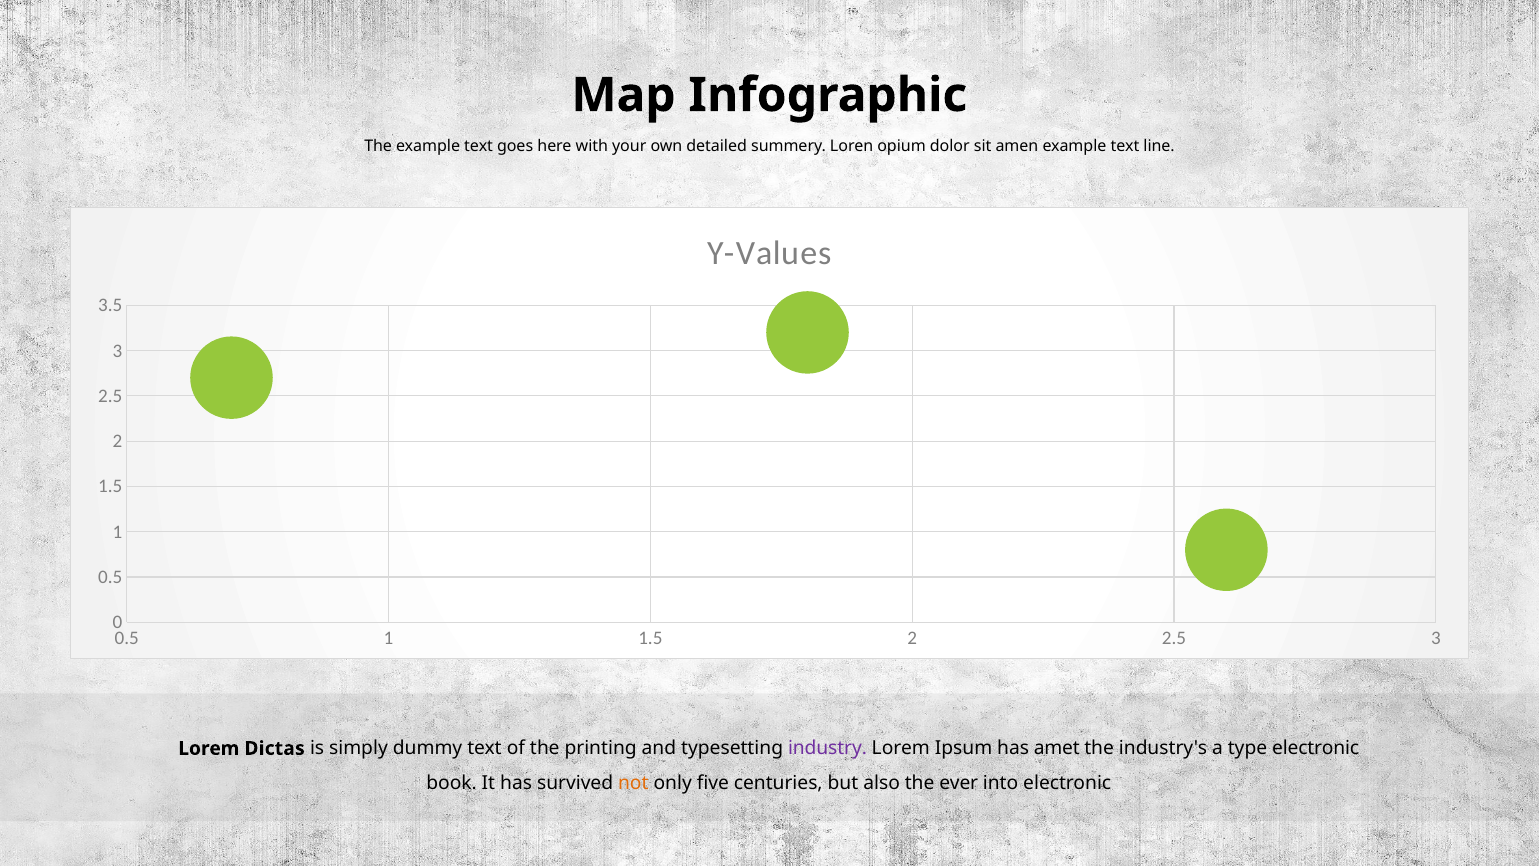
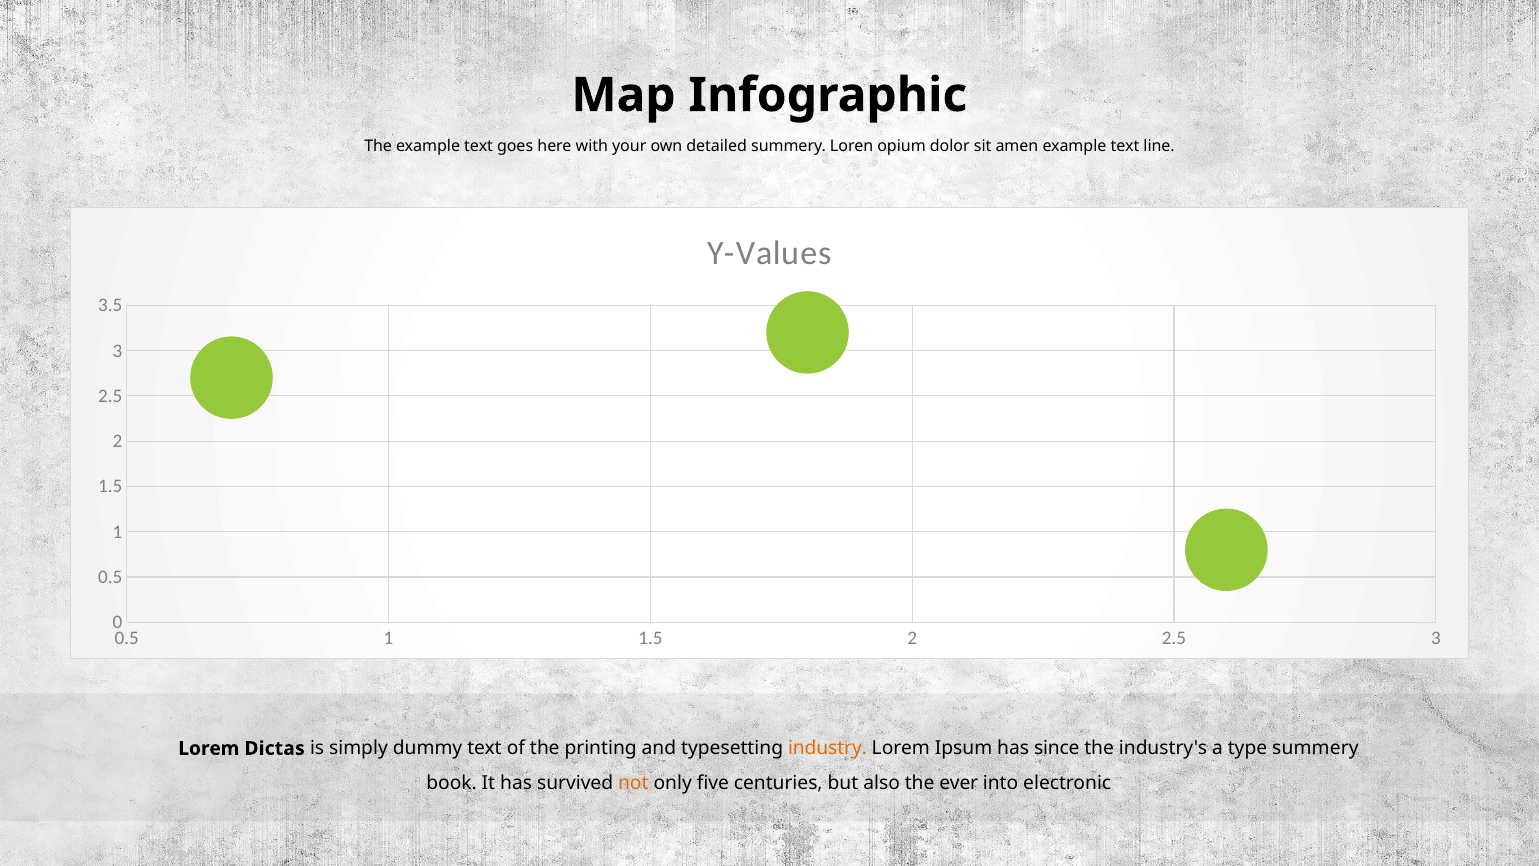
industry colour: purple -> orange (827, 748)
amet: amet -> since (1057, 748)
type electronic: electronic -> summery (1315, 748)
